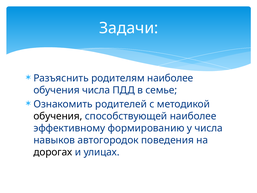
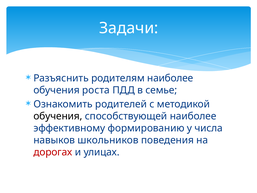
обучения числа: числа -> роста (96, 90)
автогородок: автогородок -> школьников (108, 140)
дорогах colour: black -> red (53, 152)
